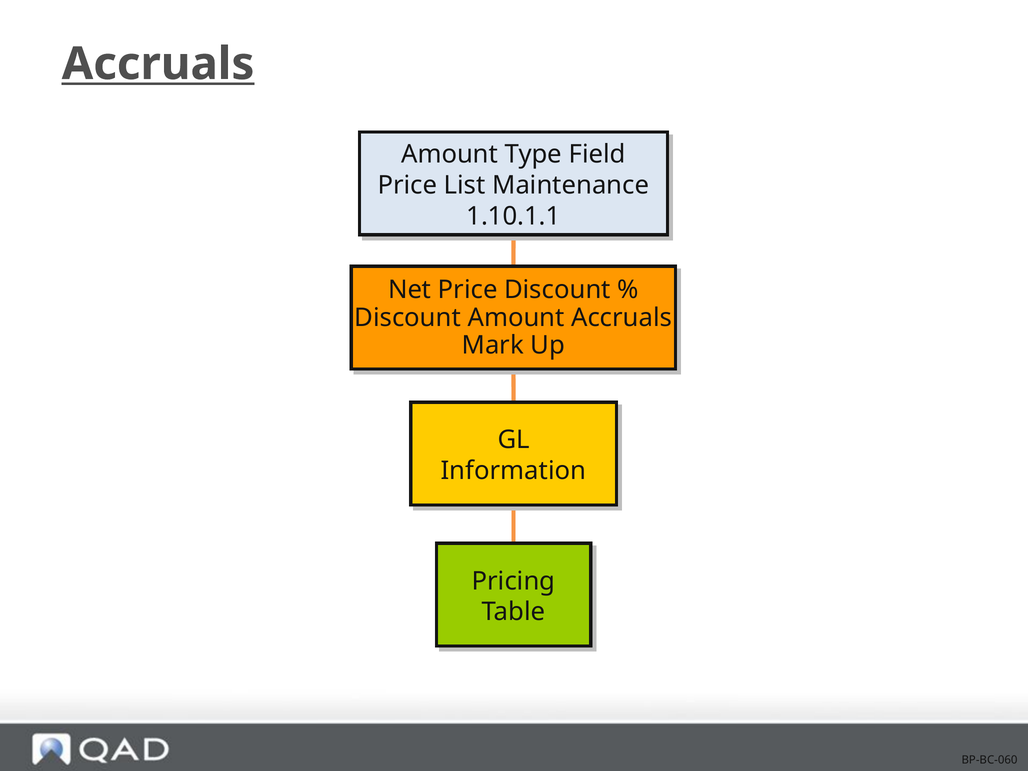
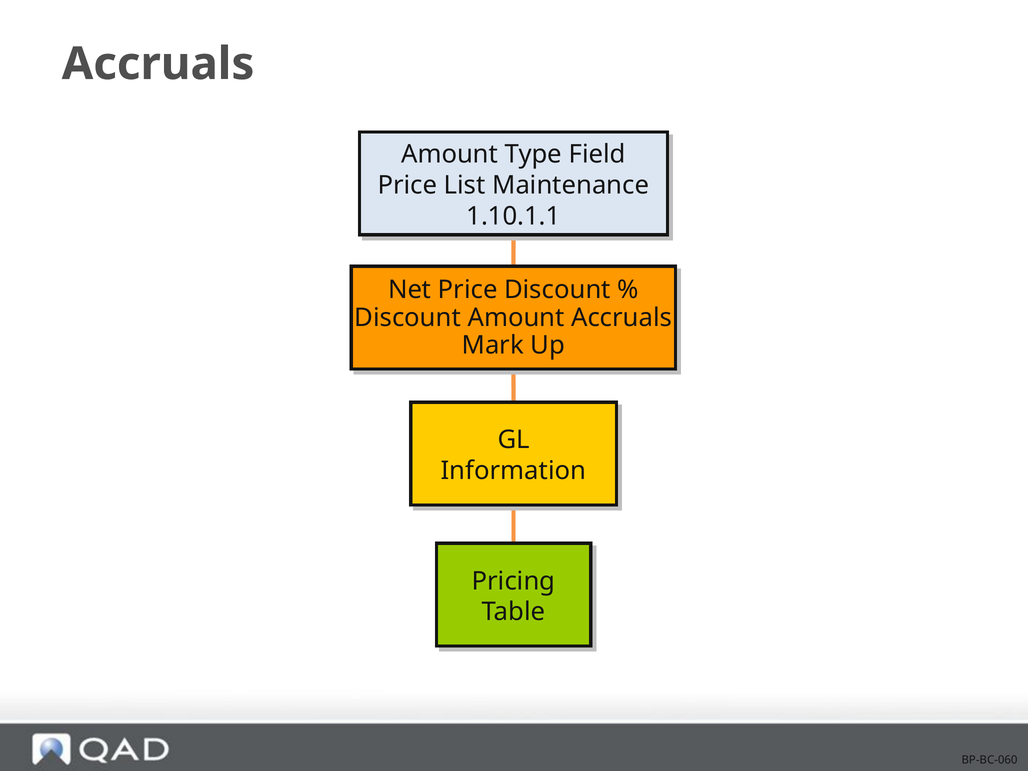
Accruals underline: present -> none (158, 64)
